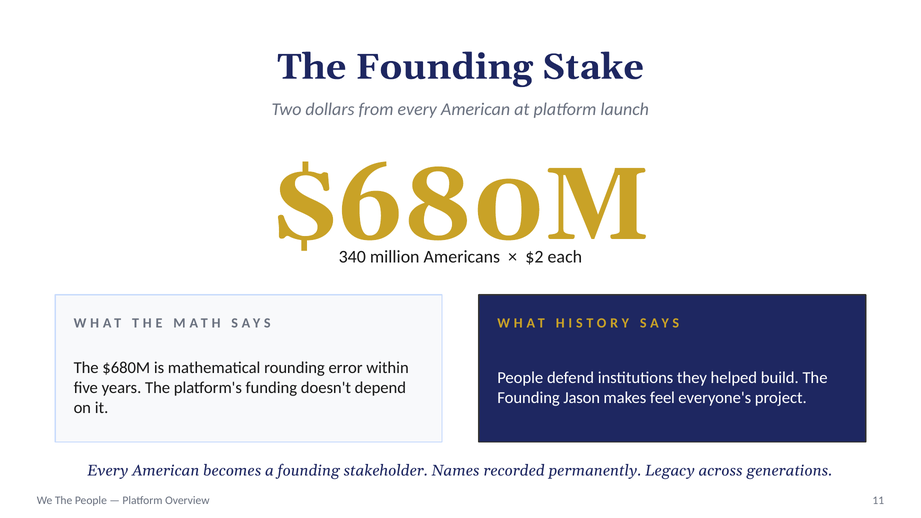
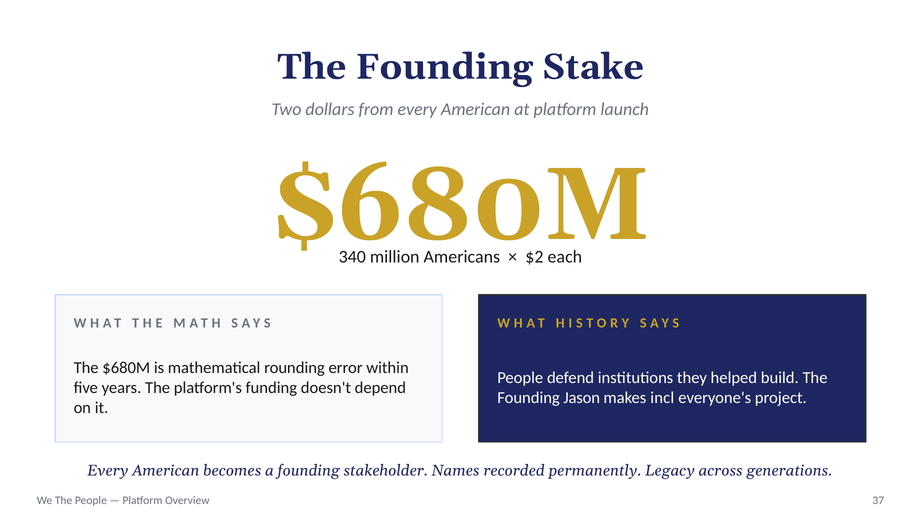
feel: feel -> incl (662, 398)
11: 11 -> 37 (878, 500)
